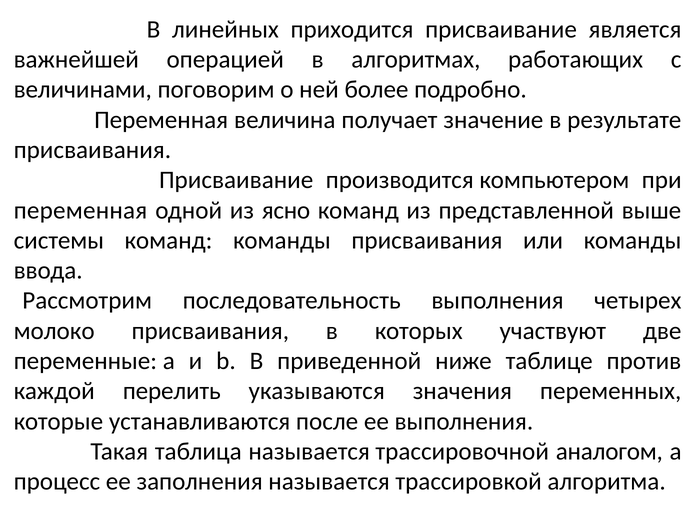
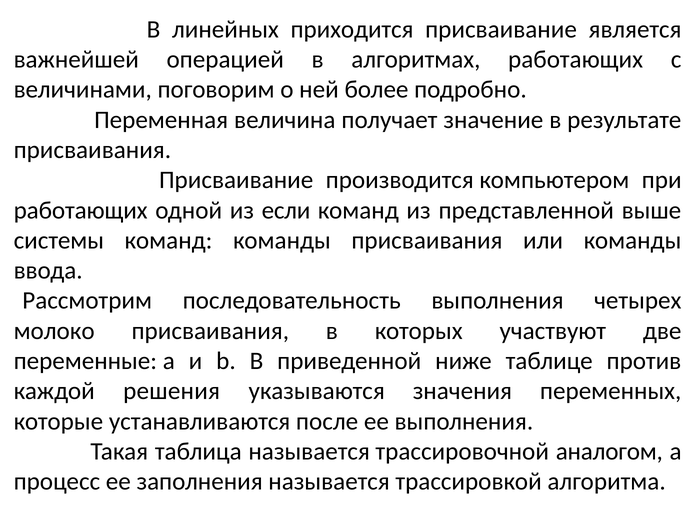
переменная: переменная -> работающих (81, 210)
ясно: ясно -> если (286, 210)
перелить: перелить -> решения (172, 391)
